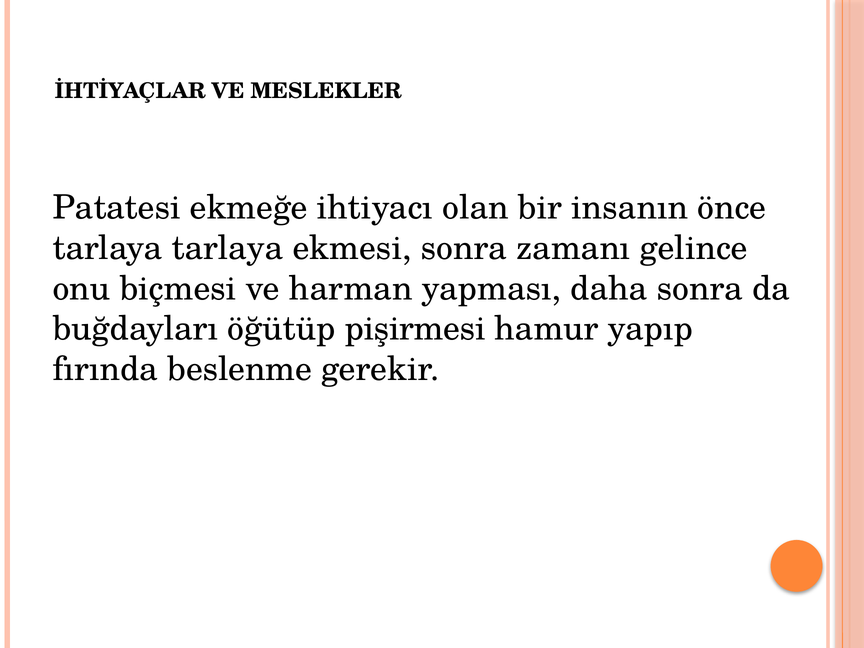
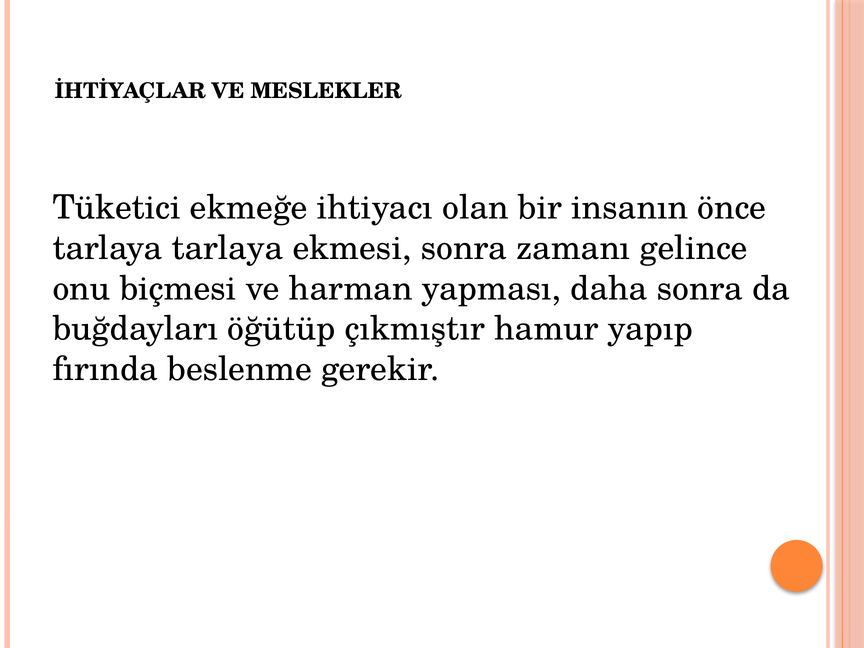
Patatesi: Patatesi -> Tüketici (117, 208)
pişirmesi: pişirmesi -> çıkmıştır (415, 329)
